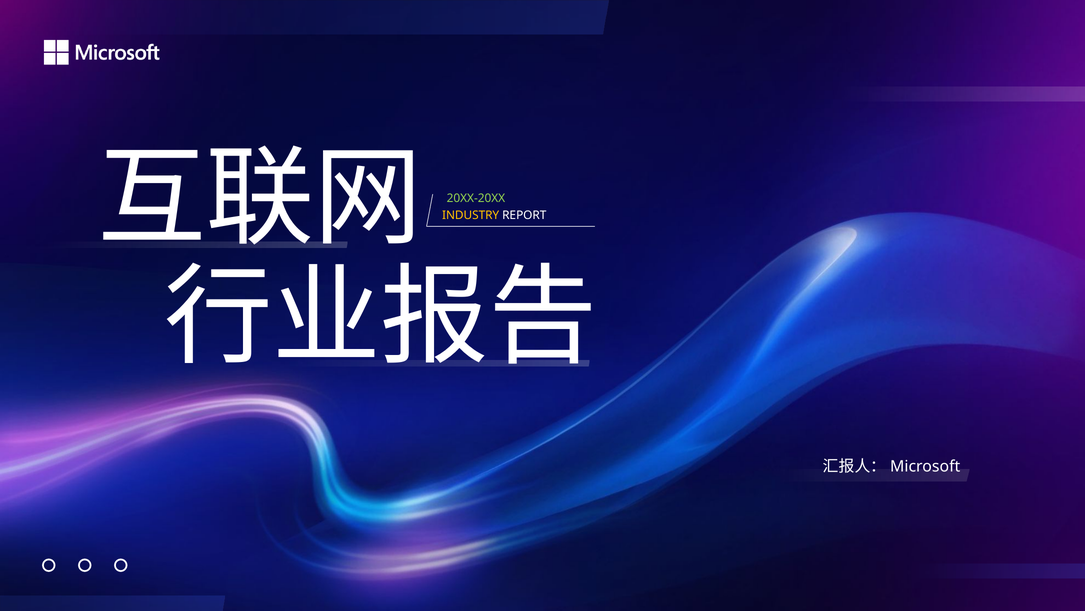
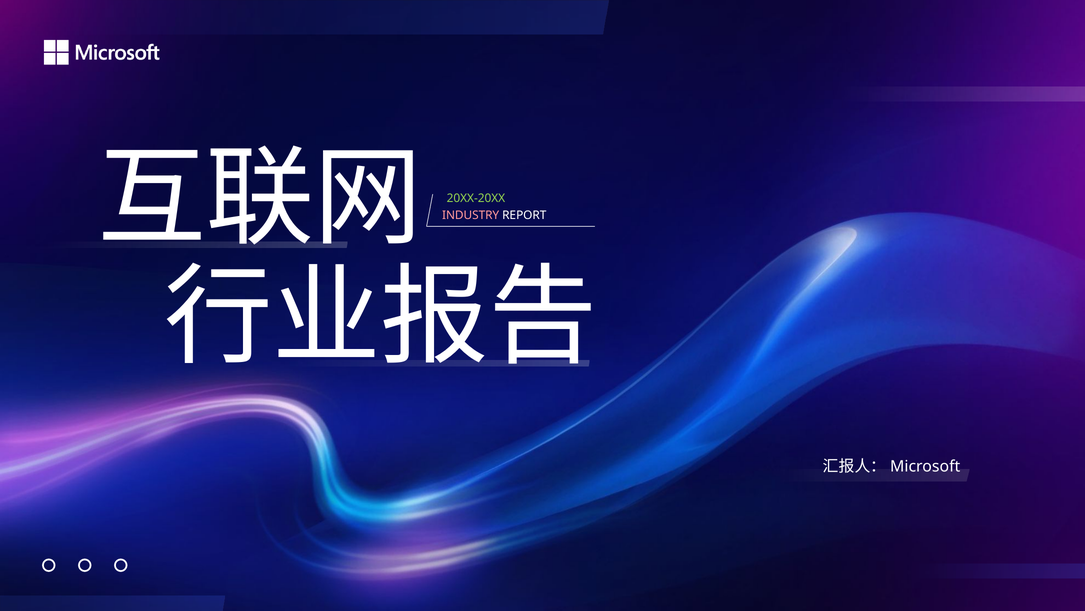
INDUSTRY colour: yellow -> pink (471, 215)
